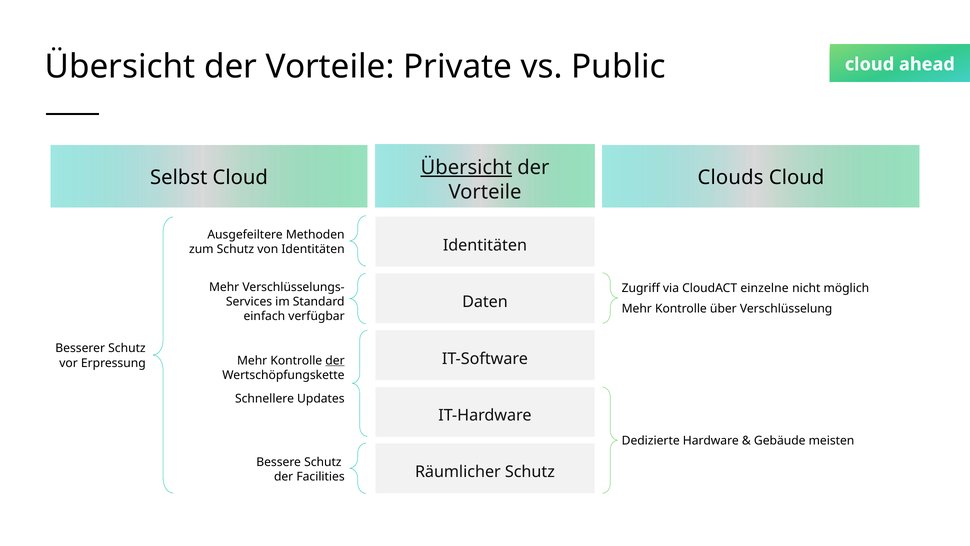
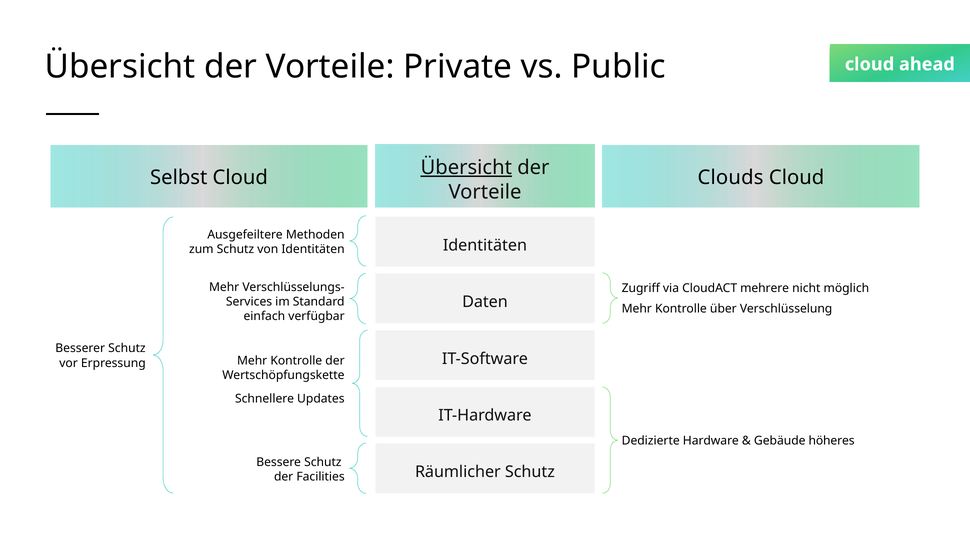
einzelne: einzelne -> mehrere (765, 288)
der underline: present -> none (335, 360)
meisten: meisten -> höheres (832, 441)
